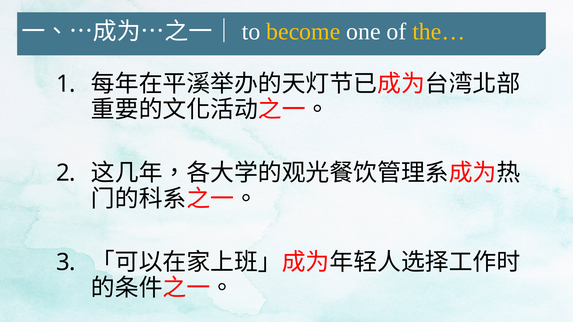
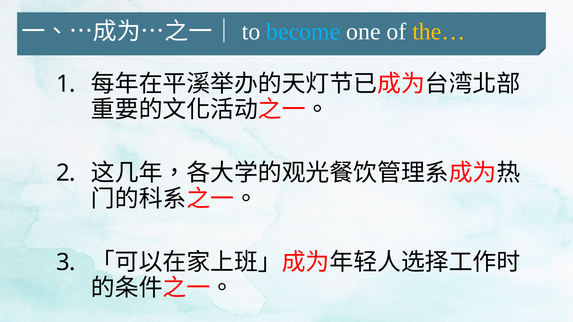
become colour: yellow -> light blue (303, 32)
